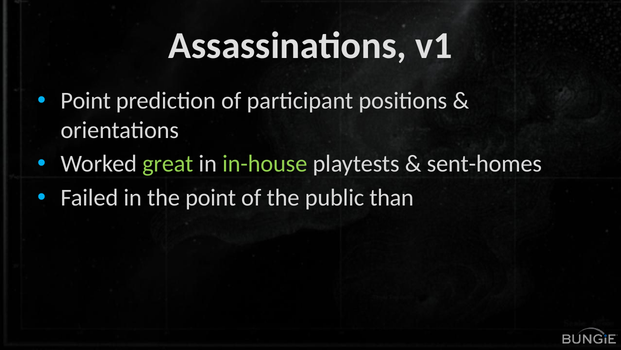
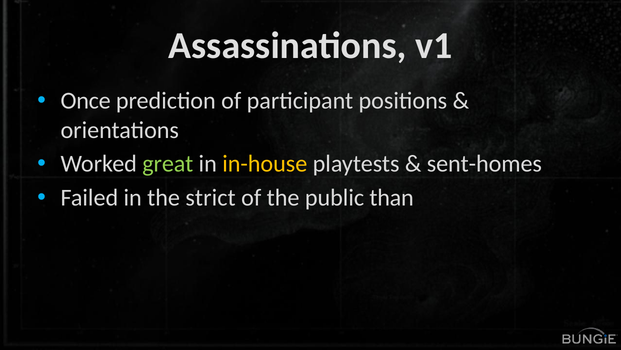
Point: Point -> Once (86, 101)
in-house colour: light green -> yellow (265, 164)
the point: point -> strict (211, 197)
